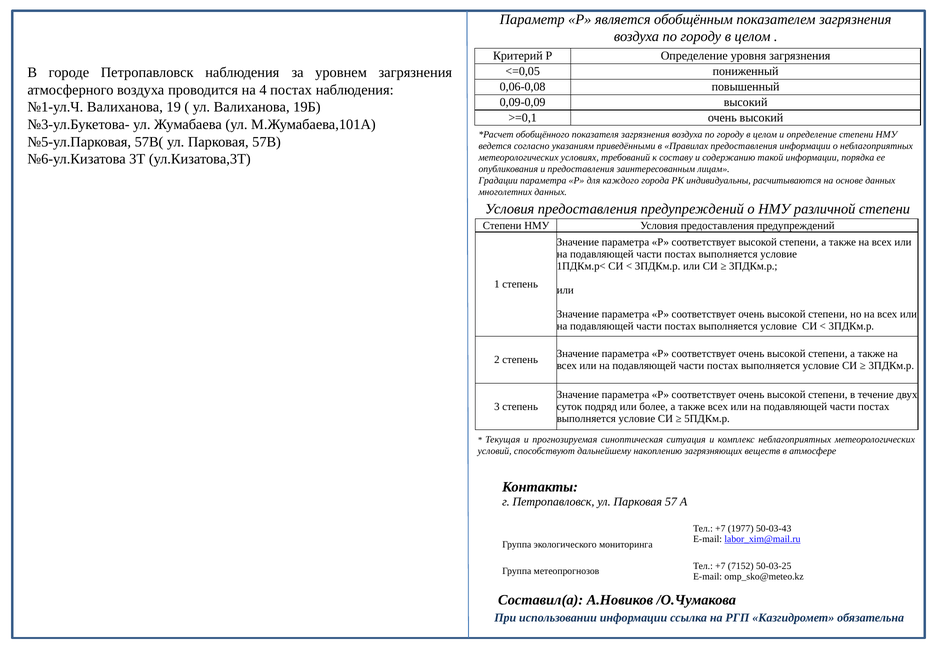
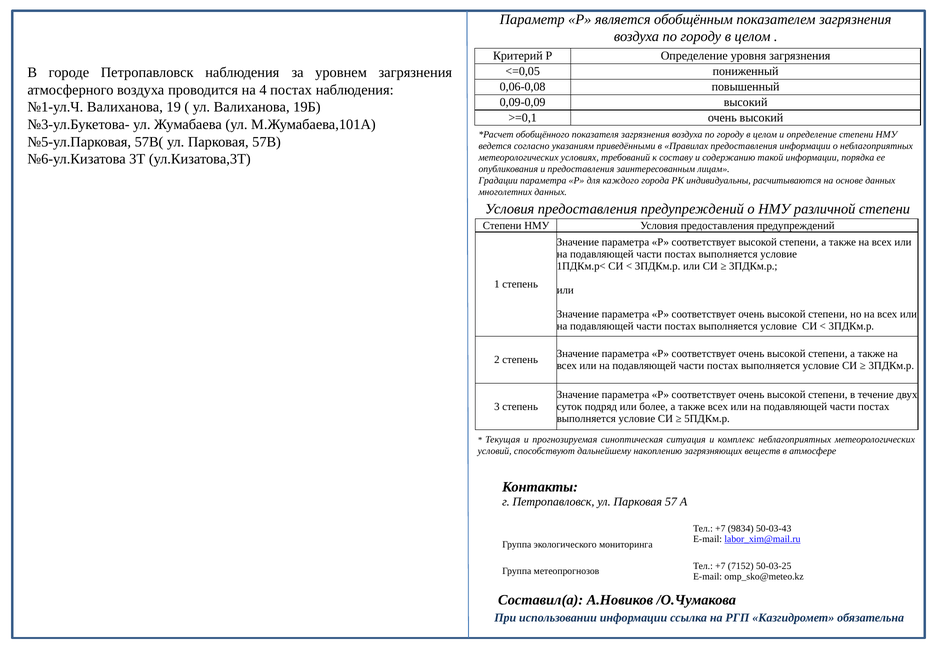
1977: 1977 -> 9834 (741, 528)
